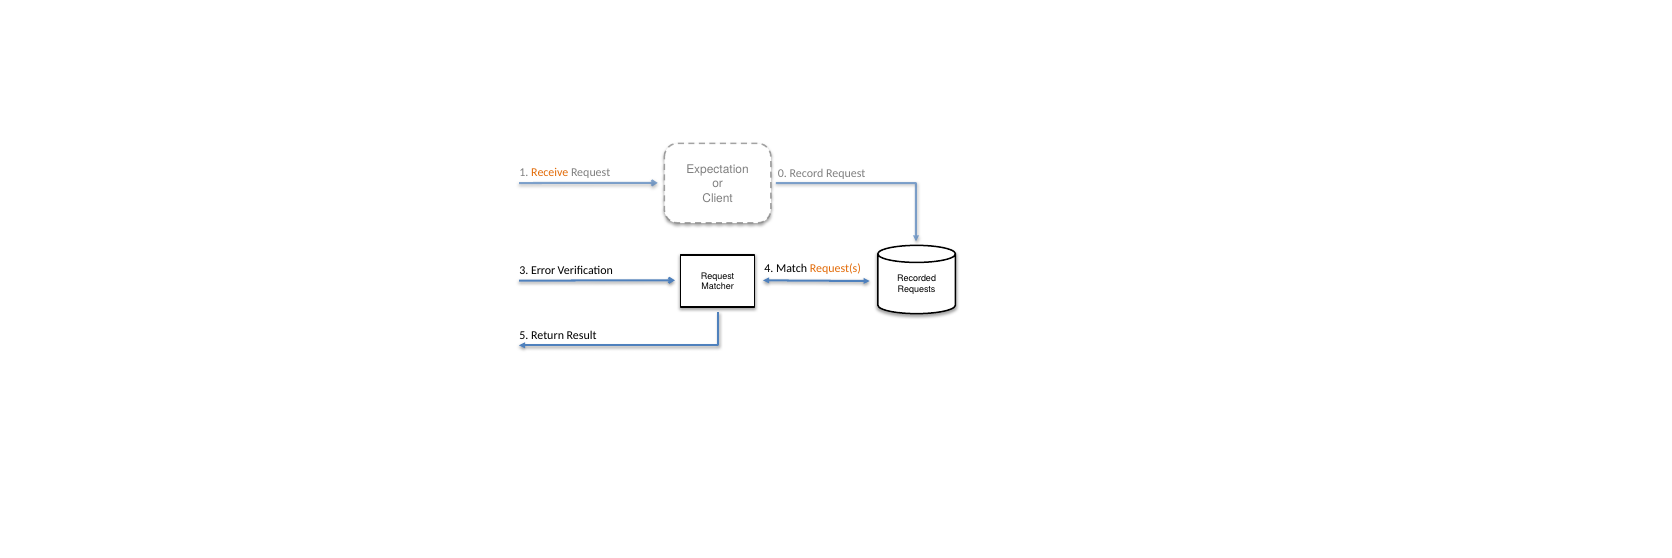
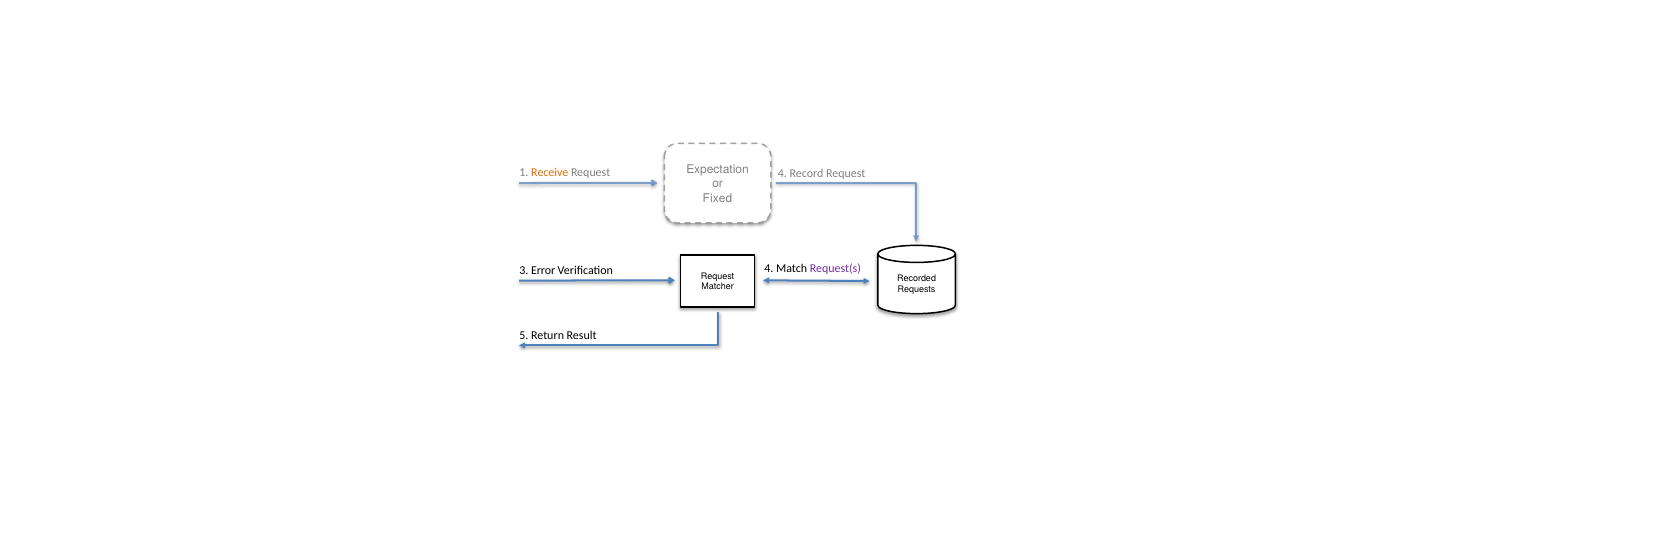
Request 0: 0 -> 4 (782, 173)
Client: Client -> Fixed (718, 198)
Request(s colour: orange -> purple (835, 269)
